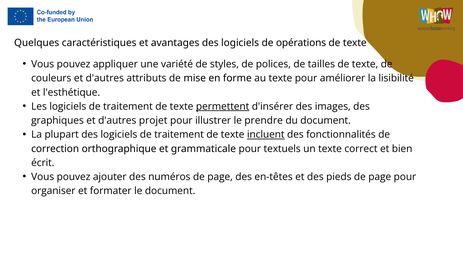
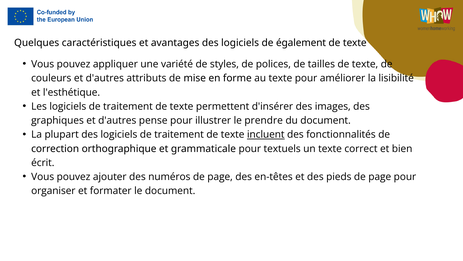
opérations: opérations -> également (301, 43)
permettent underline: present -> none (223, 106)
projet: projet -> pense (153, 120)
